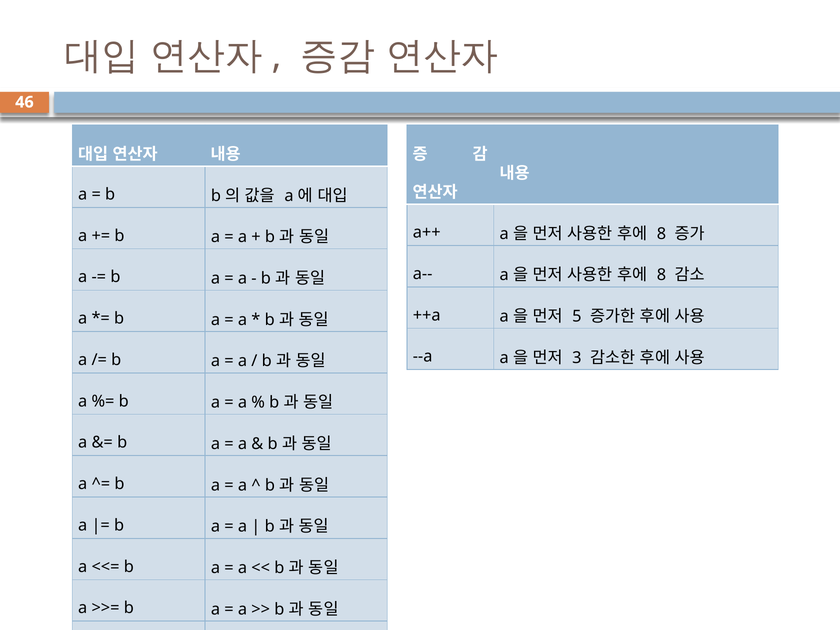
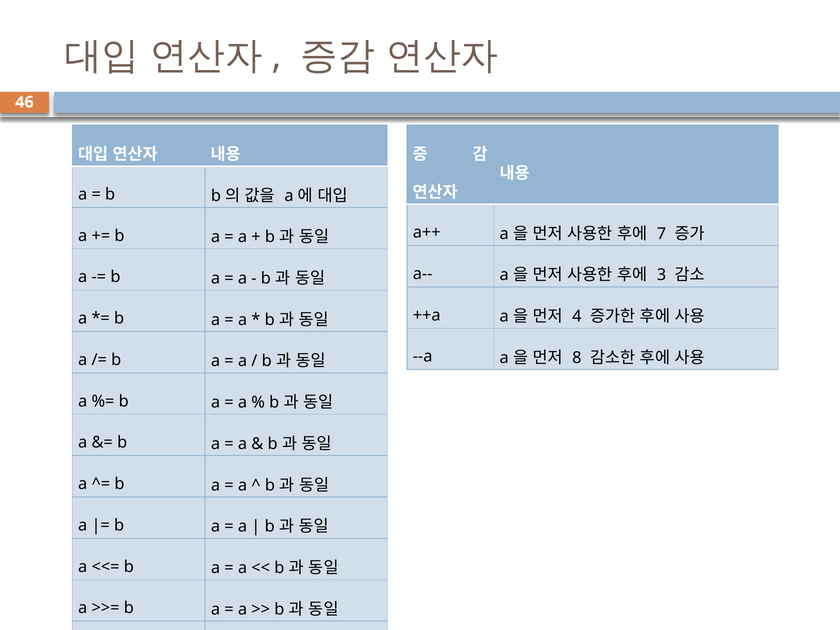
8: 8 -> 7 (661, 234)
8: 8 -> 3 (661, 275)
5: 5 -> 4 (577, 316)
3: 3 -> 8 (577, 358)
